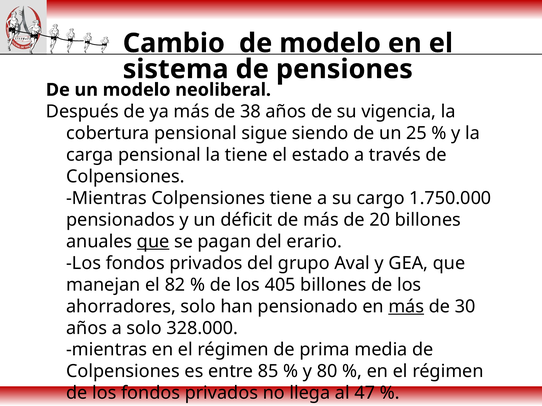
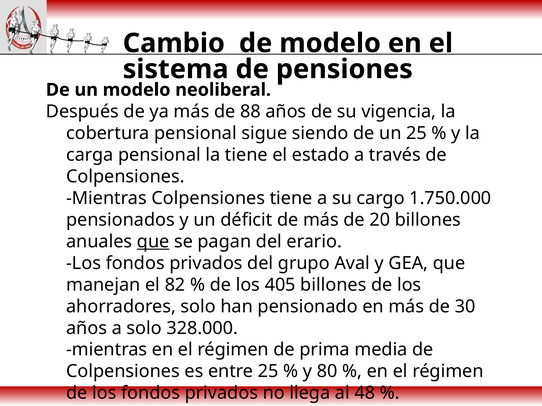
38: 38 -> 88 (250, 112)
más underline: present -> none (406, 307)
entre 85: 85 -> 25 (268, 372)
47: 47 -> 48 (365, 393)
